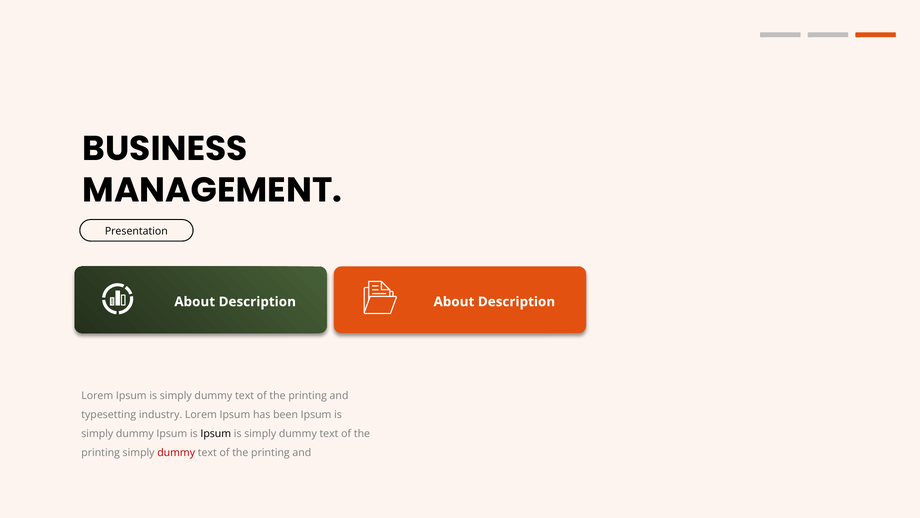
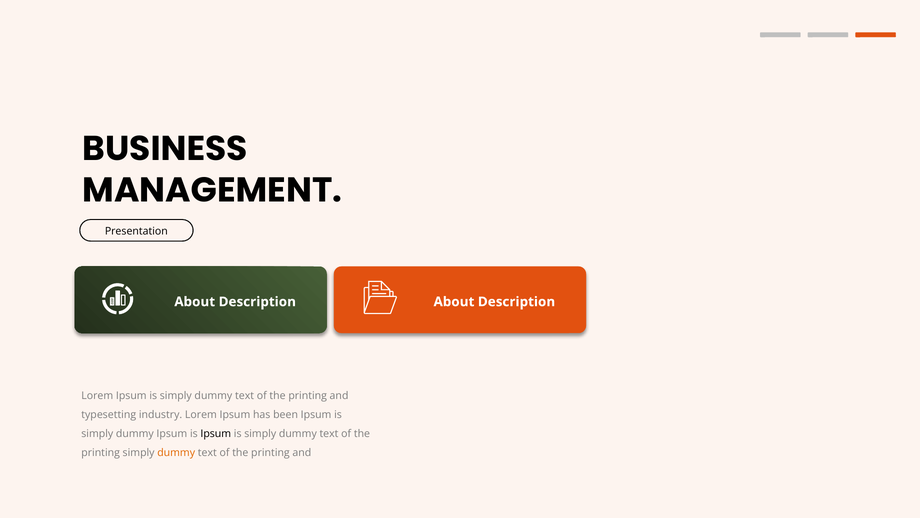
dummy colour: red -> orange (176, 452)
